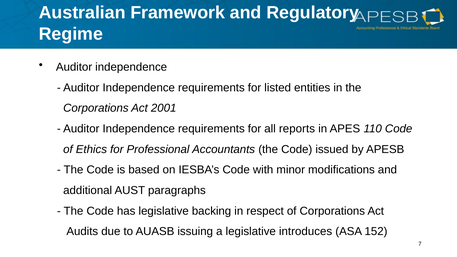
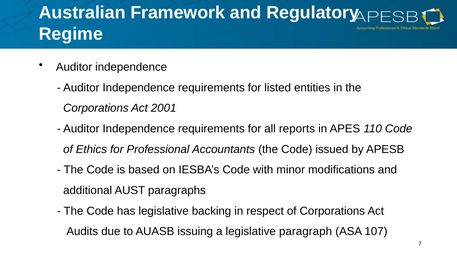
introduces: introduces -> paragraph (306, 232)
152: 152 -> 107 (376, 232)
